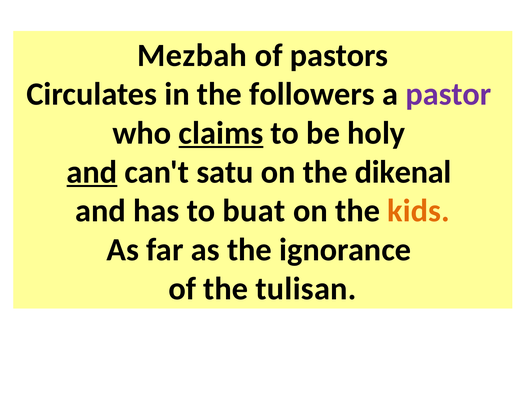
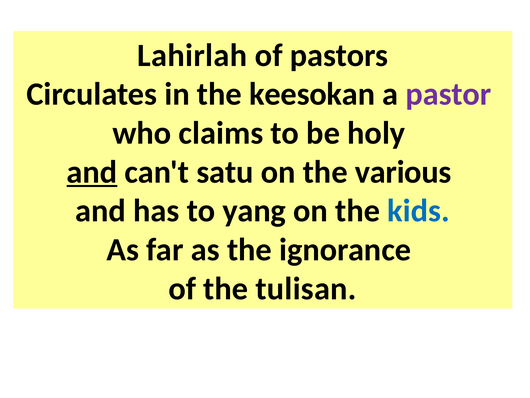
Mezbah: Mezbah -> Lahirlah (192, 55)
followers: followers -> keesokan (312, 94)
claims underline: present -> none (221, 133)
dikenal: dikenal -> various (403, 172)
buat: buat -> yang (254, 211)
kids colour: orange -> blue (418, 211)
